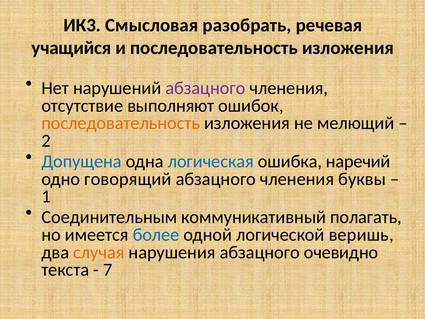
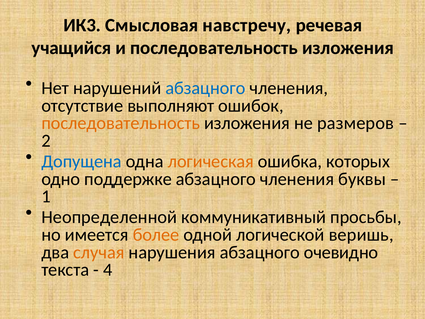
разобрать: разобрать -> навстречу (247, 25)
абзацного colour: purple -> blue (205, 88)
мелющий: мелющий -> размеров (356, 123)
логическая colour: blue -> orange (211, 161)
наречий: наречий -> которых (358, 161)
говорящий: говорящий -> поддержке (128, 179)
Соединительным: Соединительным -> Неопределенной (109, 217)
полагать: полагать -> просьбы (366, 217)
более colour: blue -> orange (156, 235)
7: 7 -> 4 (108, 270)
